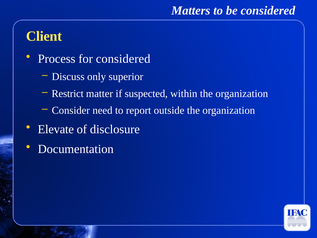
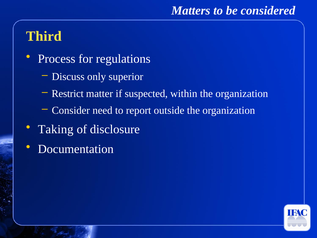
Client: Client -> Third (44, 36)
for considered: considered -> regulations (123, 59)
Elevate: Elevate -> Taking (56, 129)
